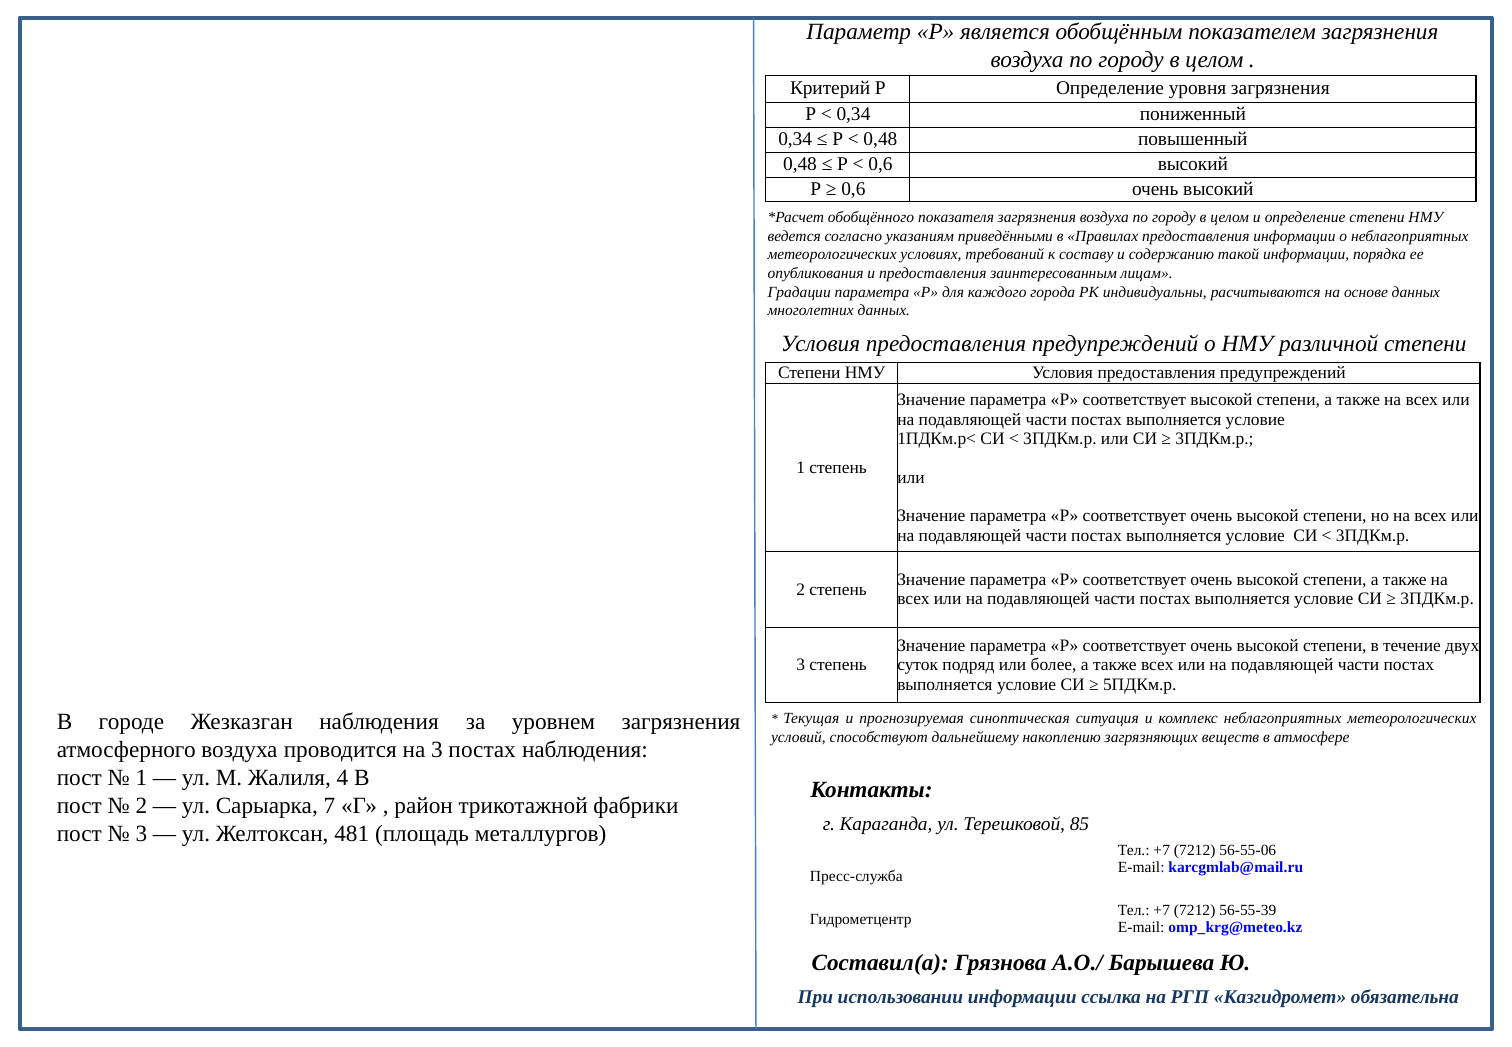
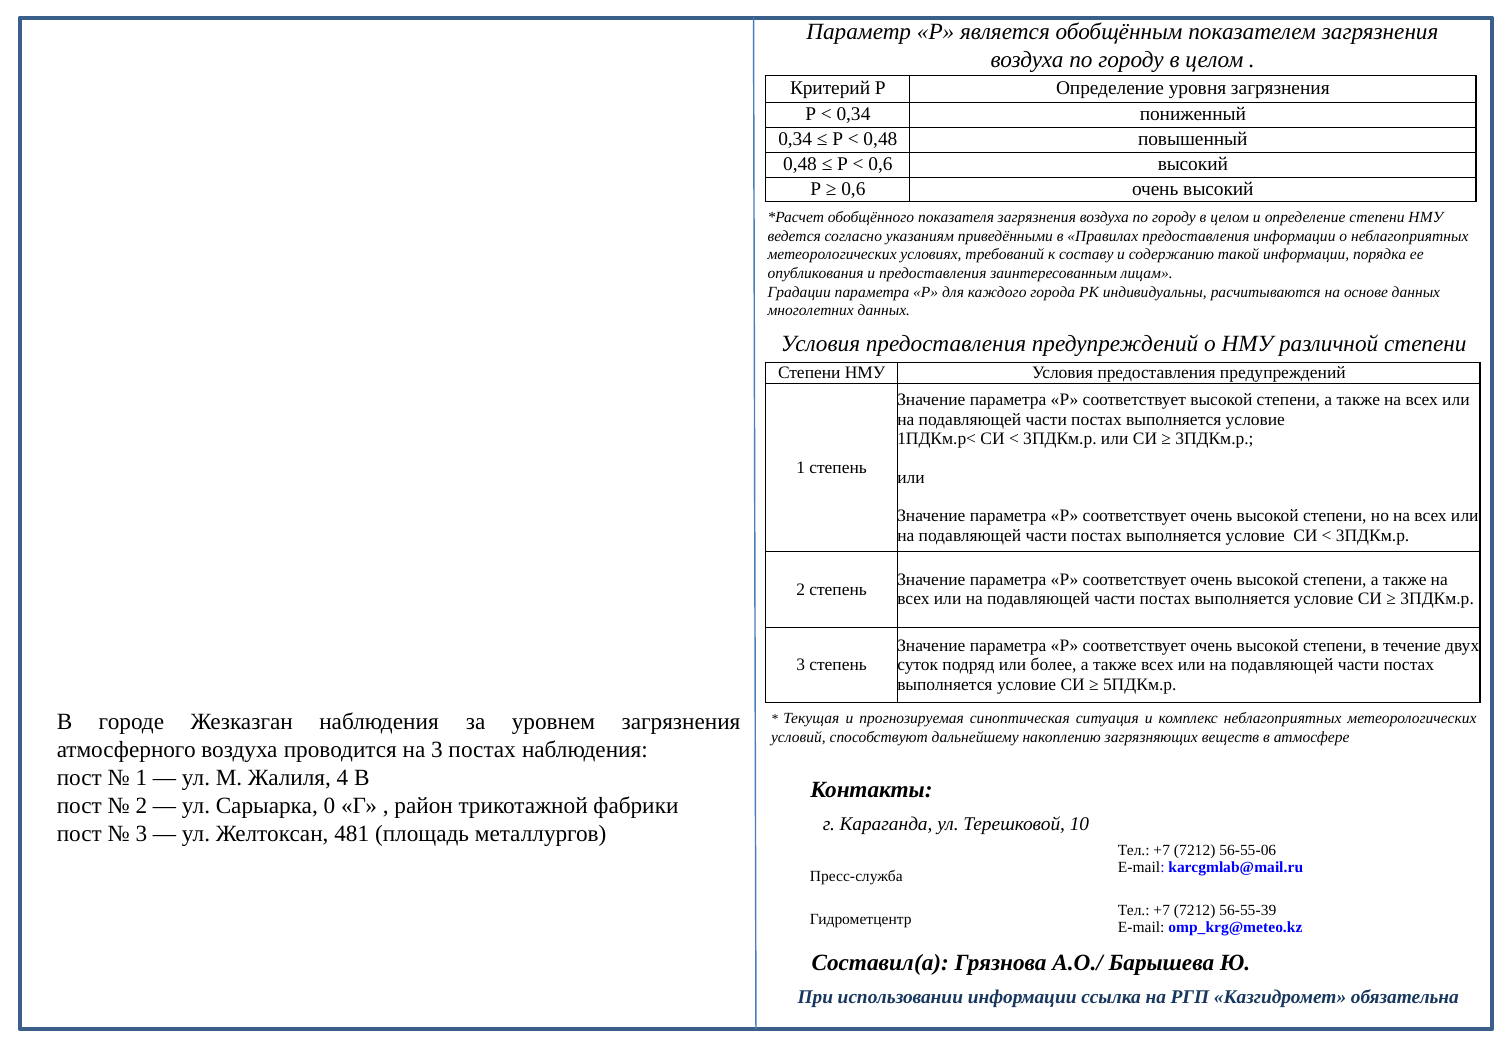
7: 7 -> 0 (329, 805)
85: 85 -> 10 (1079, 824)
